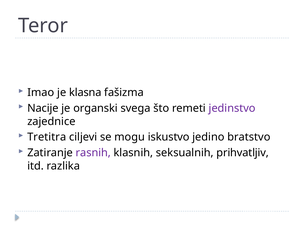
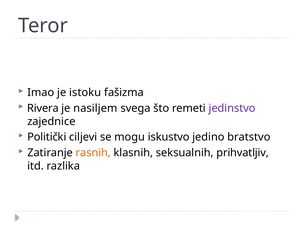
klasna: klasna -> istoku (85, 93)
Nacije: Nacije -> Rivera (43, 108)
organski: organski -> nasiljem (95, 108)
Tretitra: Tretitra -> Politički (47, 137)
rasnih colour: purple -> orange (93, 153)
